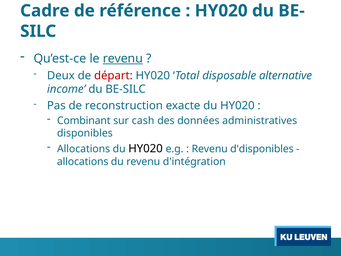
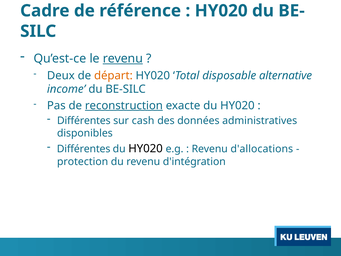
départ colour: red -> orange (113, 75)
reconstruction underline: none -> present (124, 105)
Combinant: Combinant -> Différentes (84, 121)
Allocations: Allocations -> Différentes (84, 149)
d'disponibles: d'disponibles -> d'allocations (262, 149)
allocations: allocations -> protection (83, 161)
